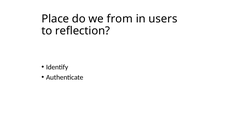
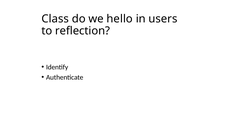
Place: Place -> Class (55, 19)
from: from -> hello (120, 19)
